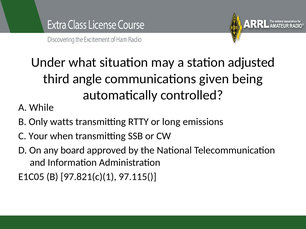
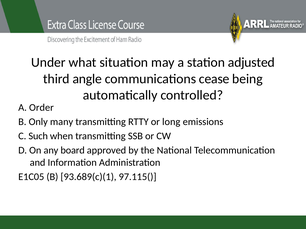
given: given -> cease (214, 79)
While: While -> Order (41, 108)
watts: watts -> many (62, 122)
Your: Your -> Such (38, 136)
97.821(c)(1: 97.821(c)(1 -> 93.689(c)(1 (88, 177)
